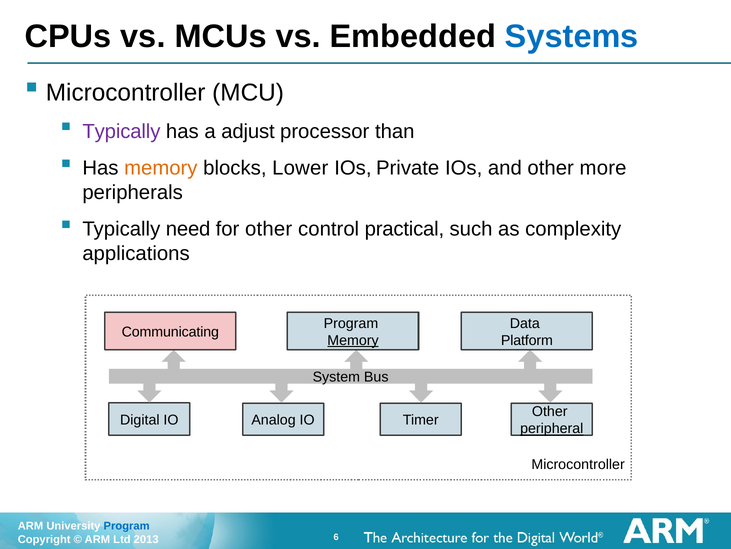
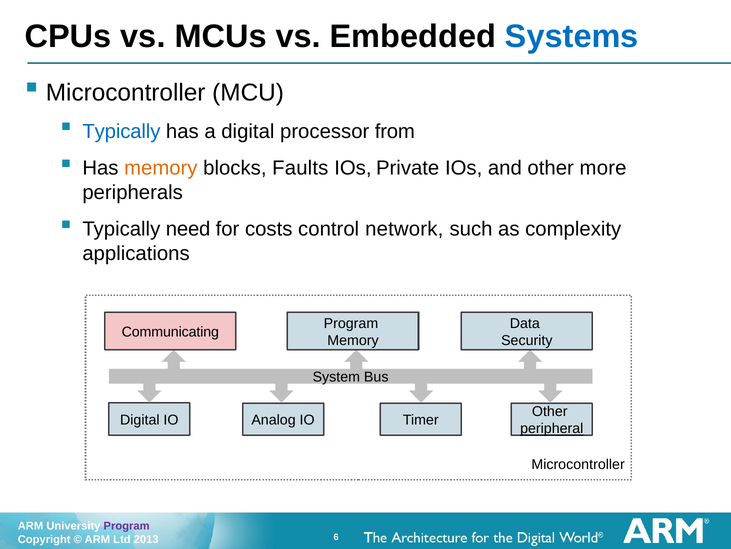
Typically colour: purple -> blue (121, 131)
a adjust: adjust -> digital (248, 131)
than: than -> from (395, 131)
Lower: Lower -> Faults (300, 168)
for other: other -> costs (269, 229)
practical: practical -> network (404, 229)
Memory underline: present -> none (353, 340)
Platform: Platform -> Security (527, 340)
Program colour: blue -> purple (127, 525)
